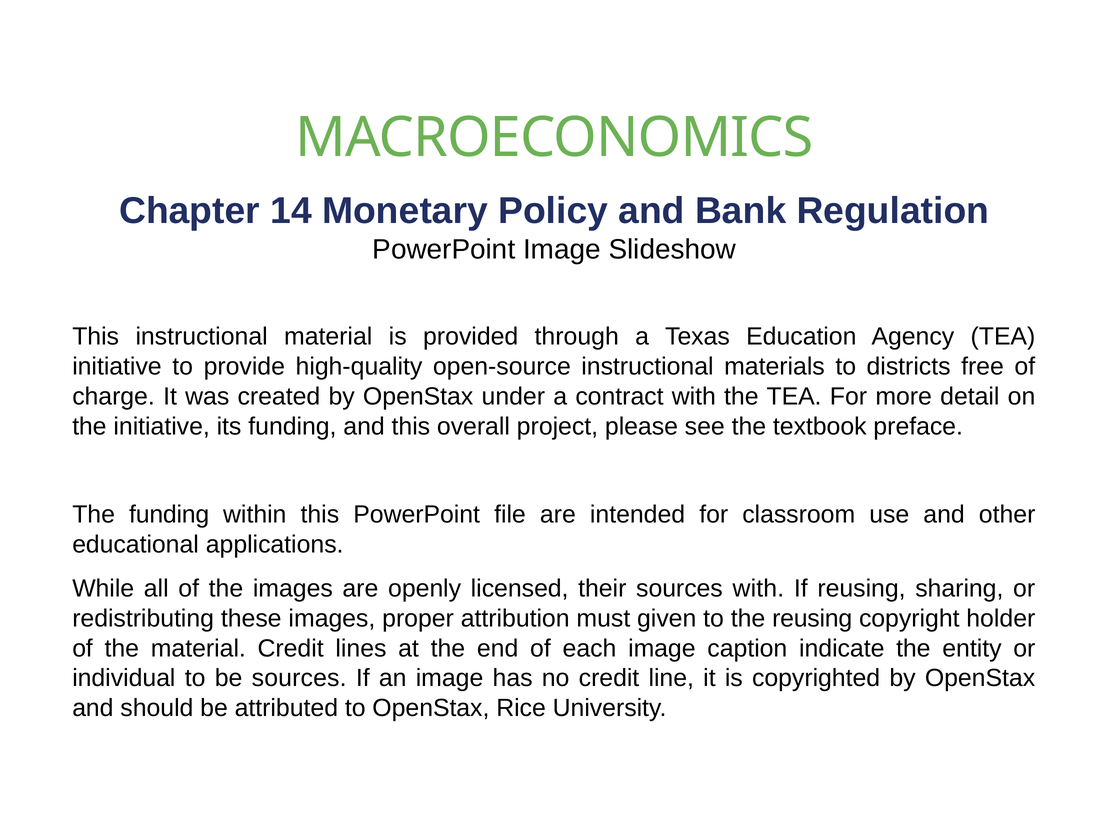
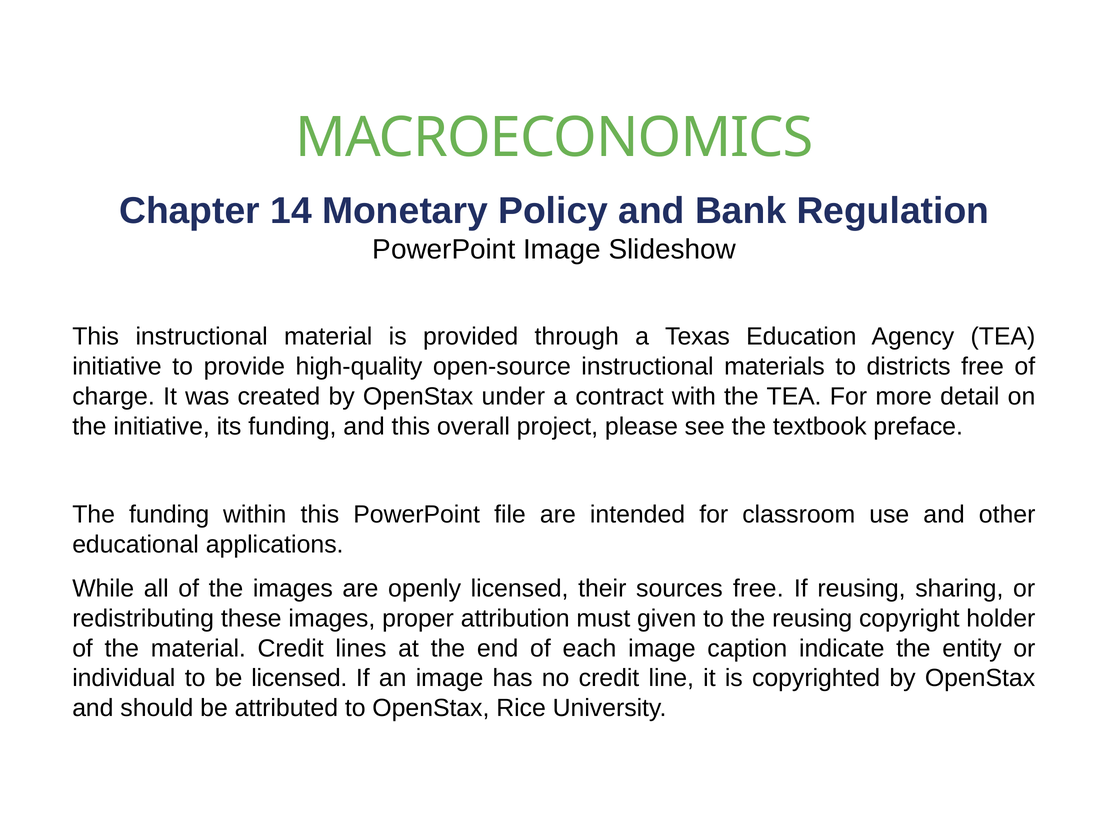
sources with: with -> free (758, 588)
be sources: sources -> licensed (299, 678)
